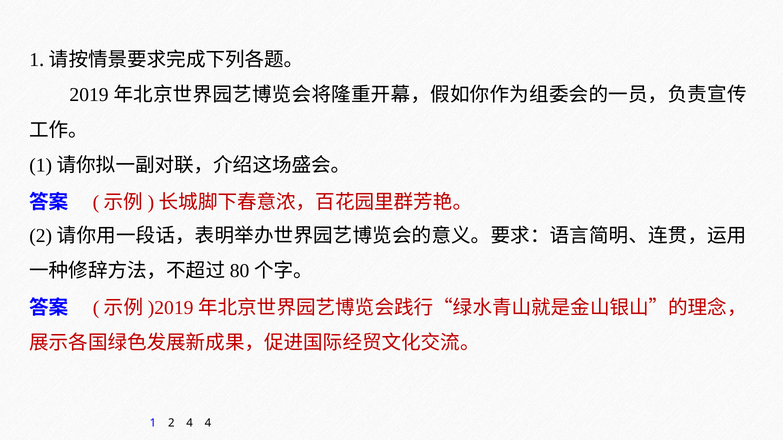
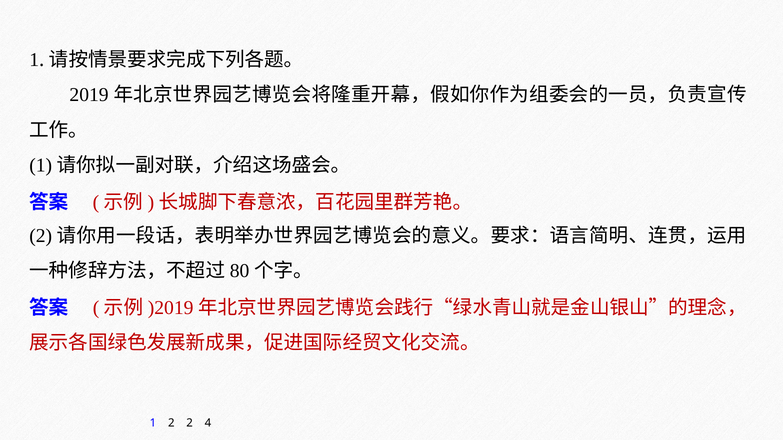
2 4: 4 -> 2 (190, 423)
